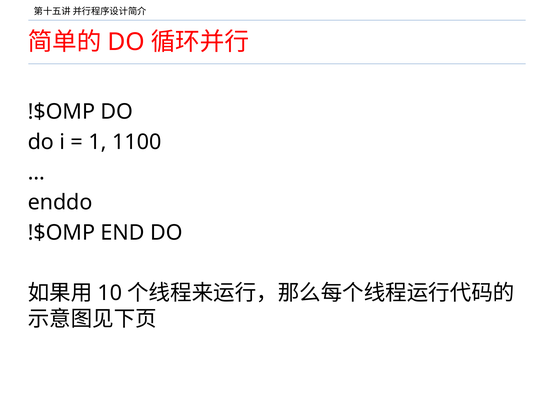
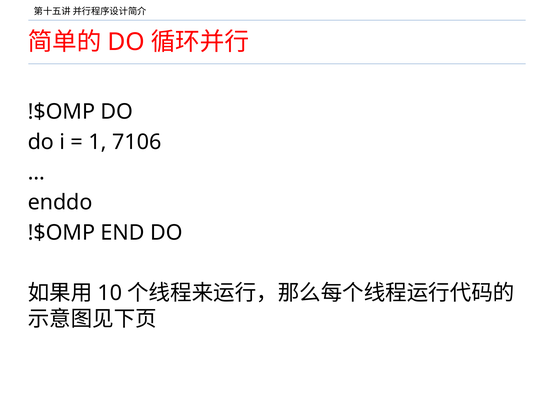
1100: 1100 -> 7106 (137, 142)
